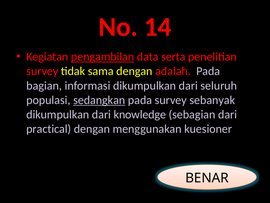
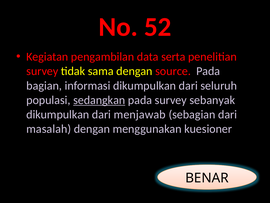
14: 14 -> 52 (158, 27)
pengambilan underline: present -> none (103, 57)
adalah: adalah -> source (173, 71)
knowledge: knowledge -> menjawab (140, 114)
practical: practical -> masalah (49, 129)
